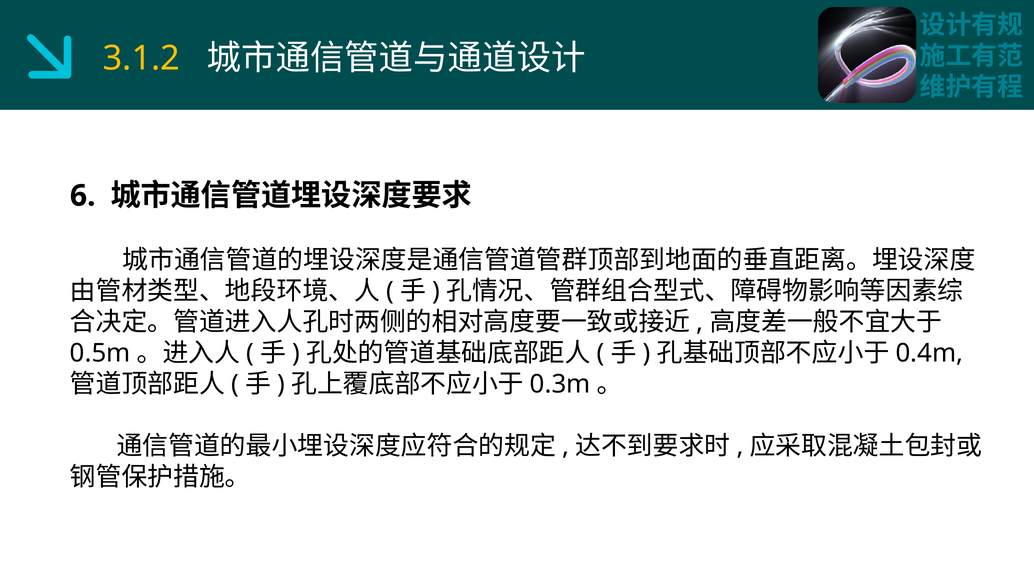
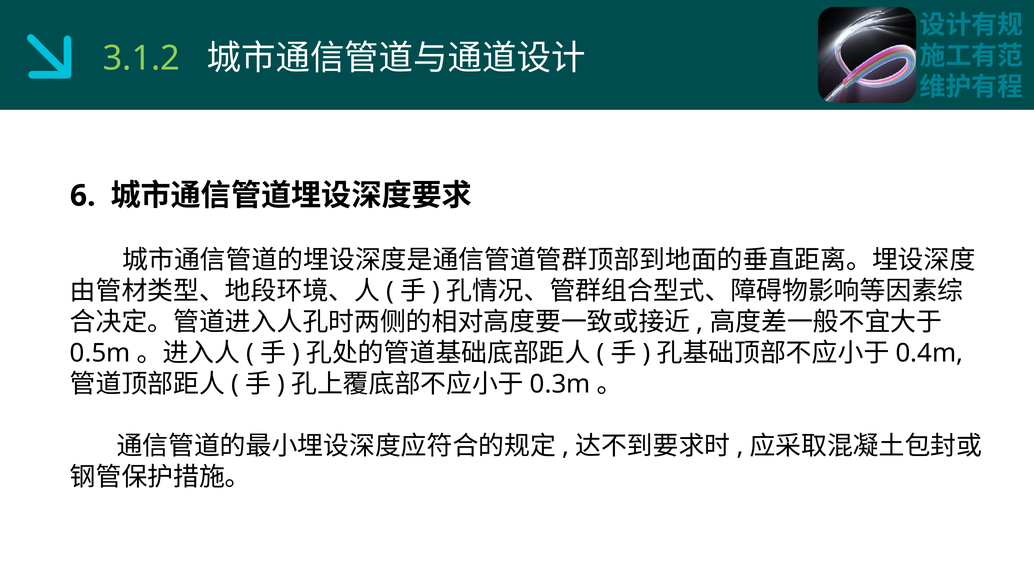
3.1.2 colour: yellow -> light green (141, 58)
